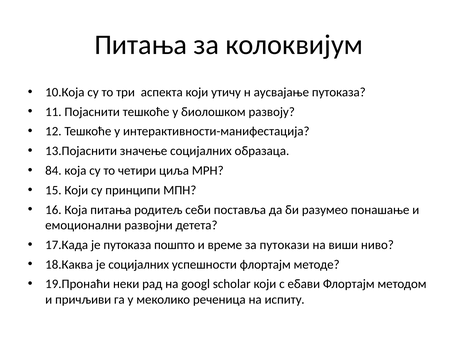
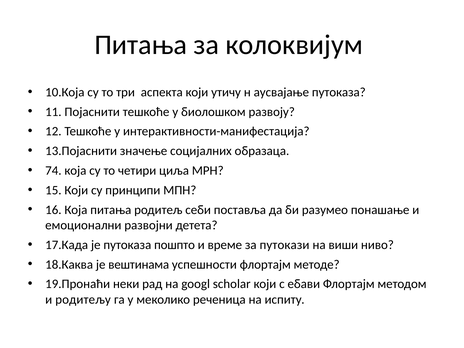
84: 84 -> 74 (53, 171)
је социјалних: социјалних -> вештинама (139, 264)
причљиви: причљиви -> родитељу (83, 300)
